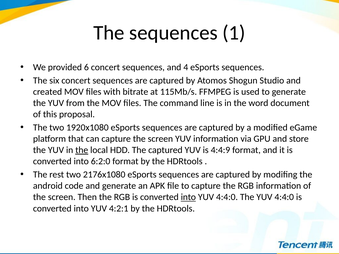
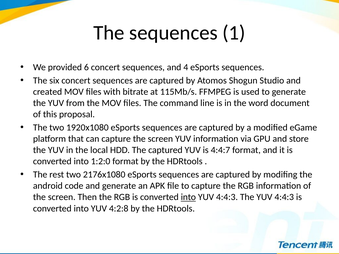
the underline: present -> none (82, 150)
4:4:9: 4:4:9 -> 4:4:7 (220, 150)
6:2:0: 6:2:0 -> 1:2:0 (101, 162)
4:4:0: 4:4:0 -> 4:4:3 (227, 197)
The YUV 4:4:0: 4:4:0 -> 4:4:3 (284, 197)
4:2:1: 4:2:1 -> 4:2:8 (119, 209)
